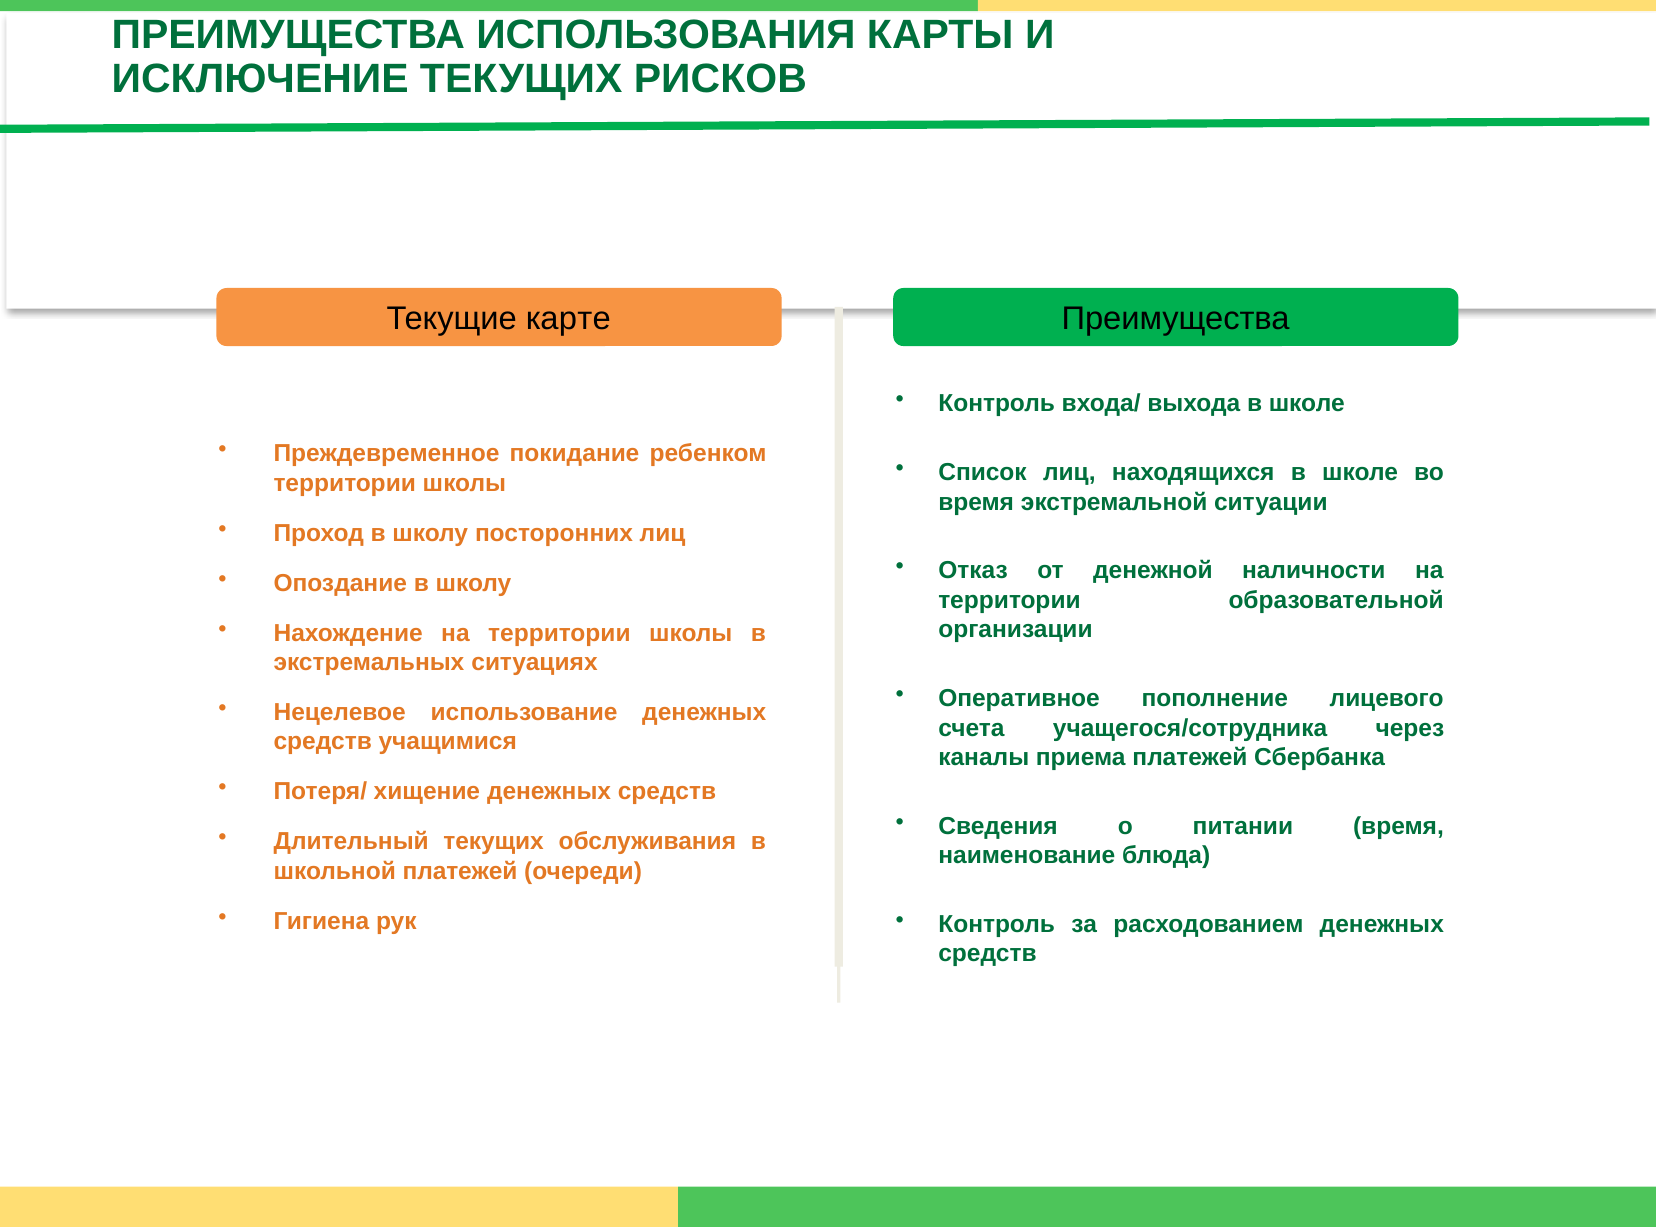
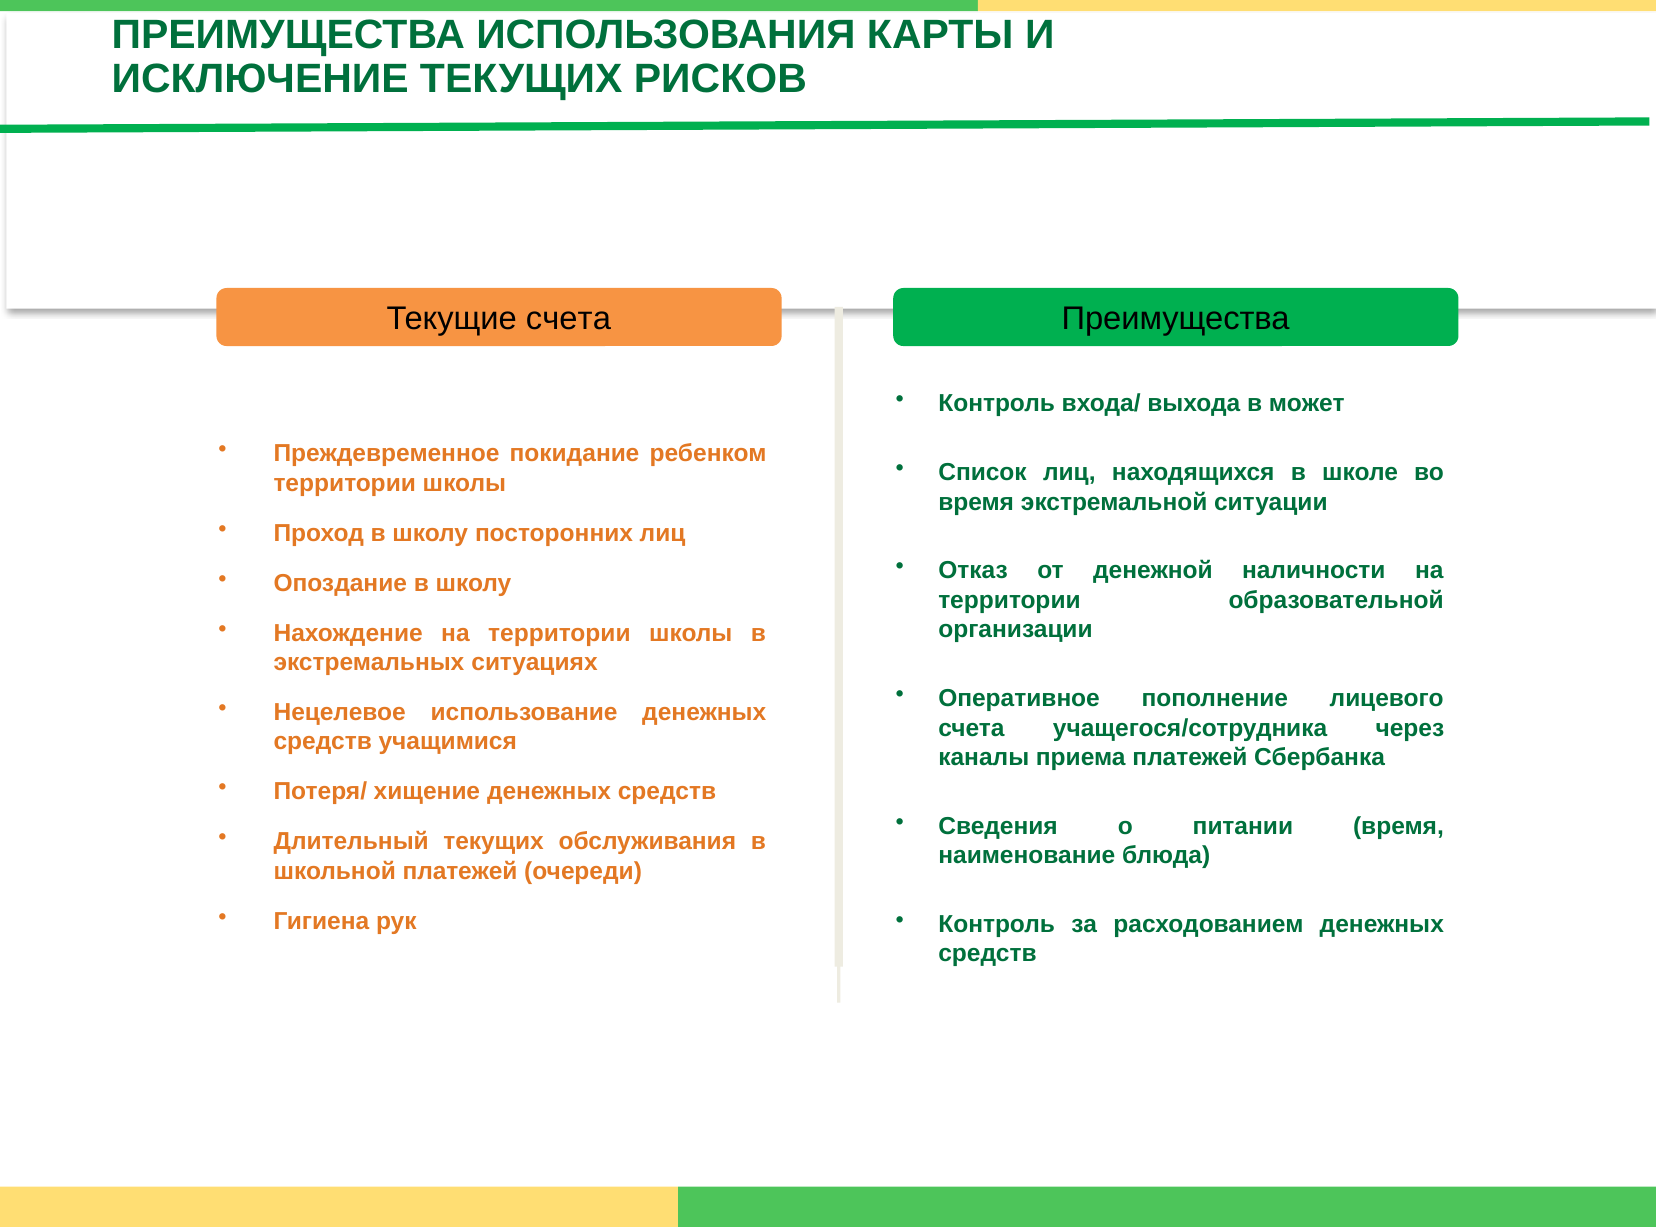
Текущие карте: карте -> счета (568, 319)
выхода в школе: школе -> может (1307, 404)
